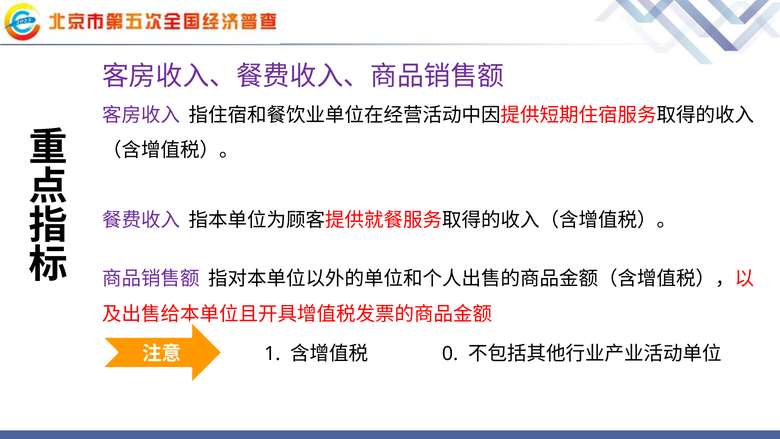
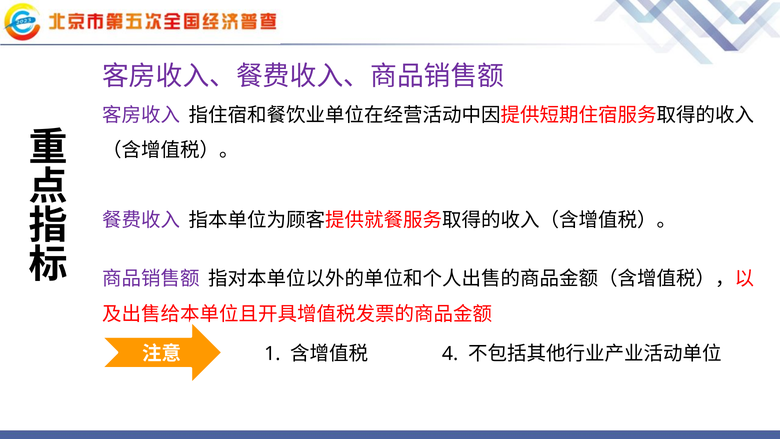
0: 0 -> 4 (450, 354)
